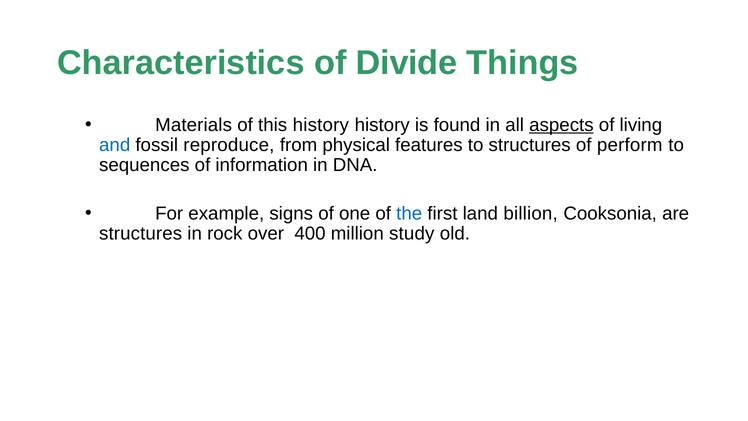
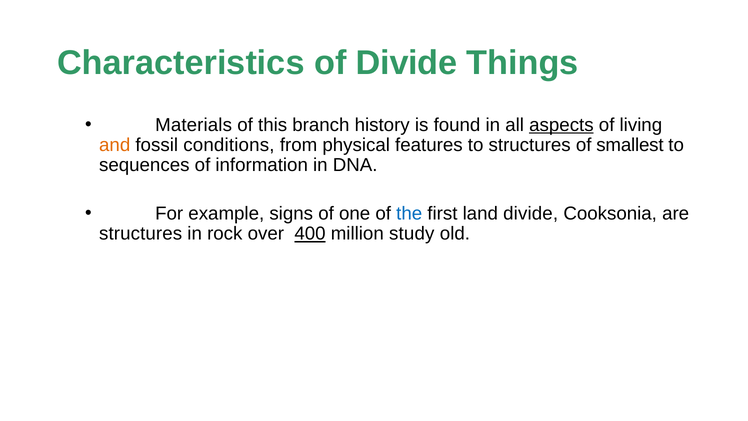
this history: history -> branch (321, 125)
and colour: blue -> orange (115, 145)
reproduce: reproduce -> conditions (229, 145)
perform: perform -> smallest (630, 145)
land billion: billion -> divide (531, 213)
400 underline: none -> present (310, 234)
